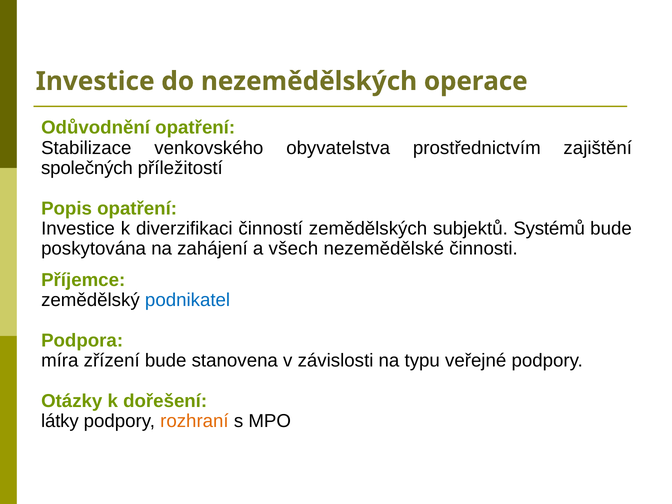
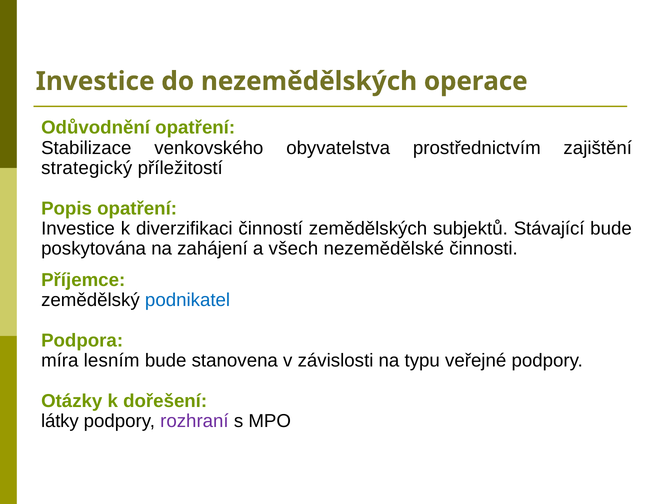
společných: společných -> strategický (87, 168)
Systémů: Systémů -> Stávající (549, 229)
zřízení: zřízení -> lesním (112, 361)
rozhraní colour: orange -> purple (194, 421)
